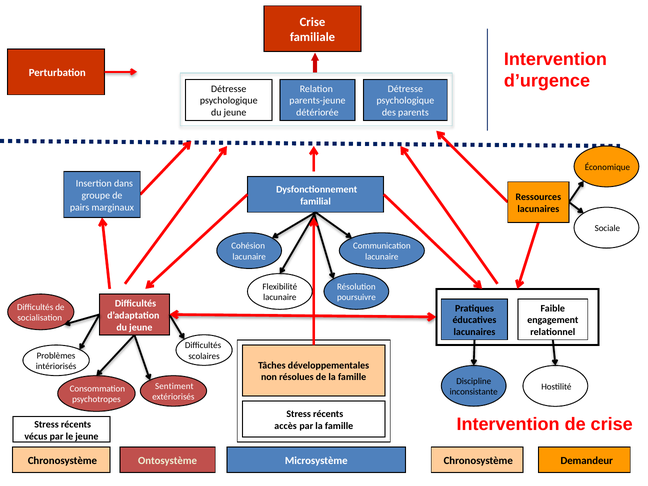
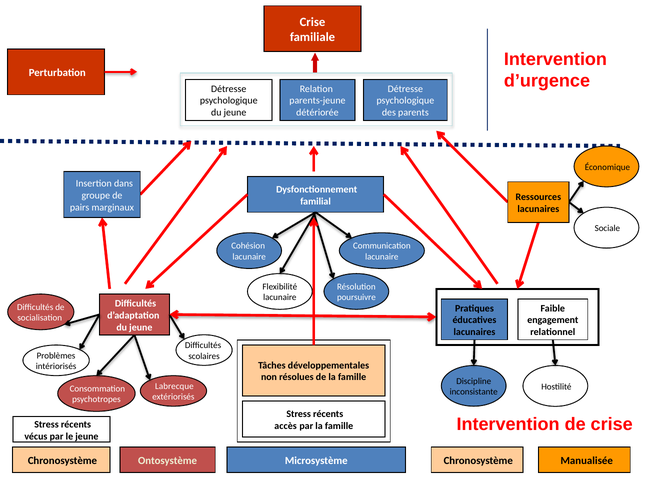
Sentiment: Sentiment -> Labrecque (174, 386)
Demandeur: Demandeur -> Manualisée (587, 461)
